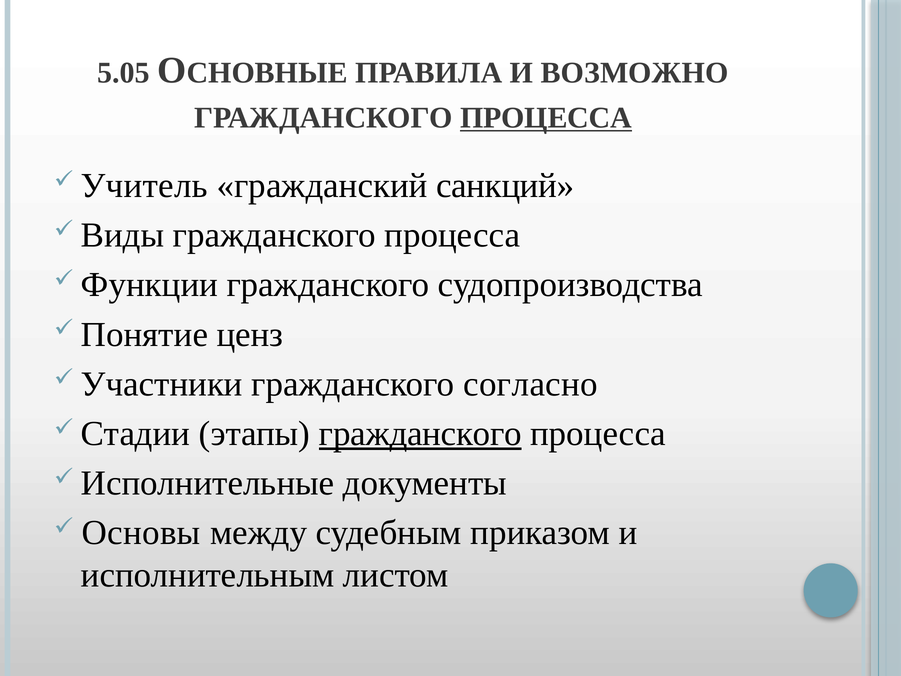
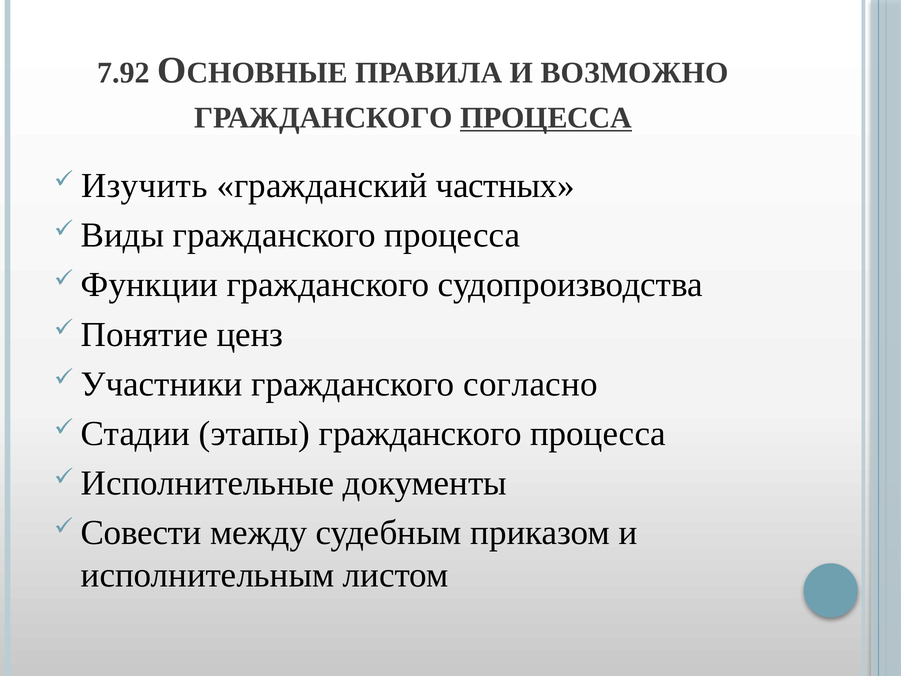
5.05: 5.05 -> 7.92 (124, 73)
Учитель: Учитель -> Изучить (144, 186)
санкций: санкций -> частных (505, 186)
гражданского underline: present -> none (420, 434)
Основы: Основы -> Совести (141, 533)
